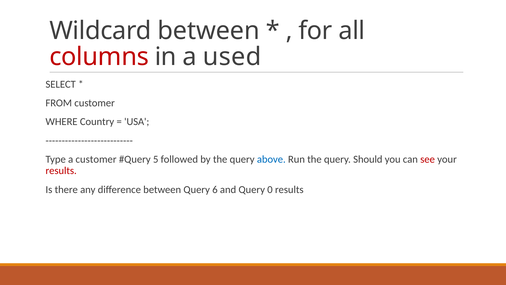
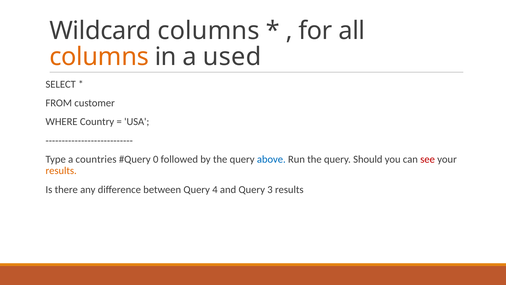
Wildcard between: between -> columns (208, 31)
columns colour: red -> orange (99, 57)
a customer: customer -> countries (96, 159)
5: 5 -> 0 (156, 159)
results colour: red -> orange (61, 171)
6: 6 -> 4 (215, 189)
0: 0 -> 3 (270, 189)
